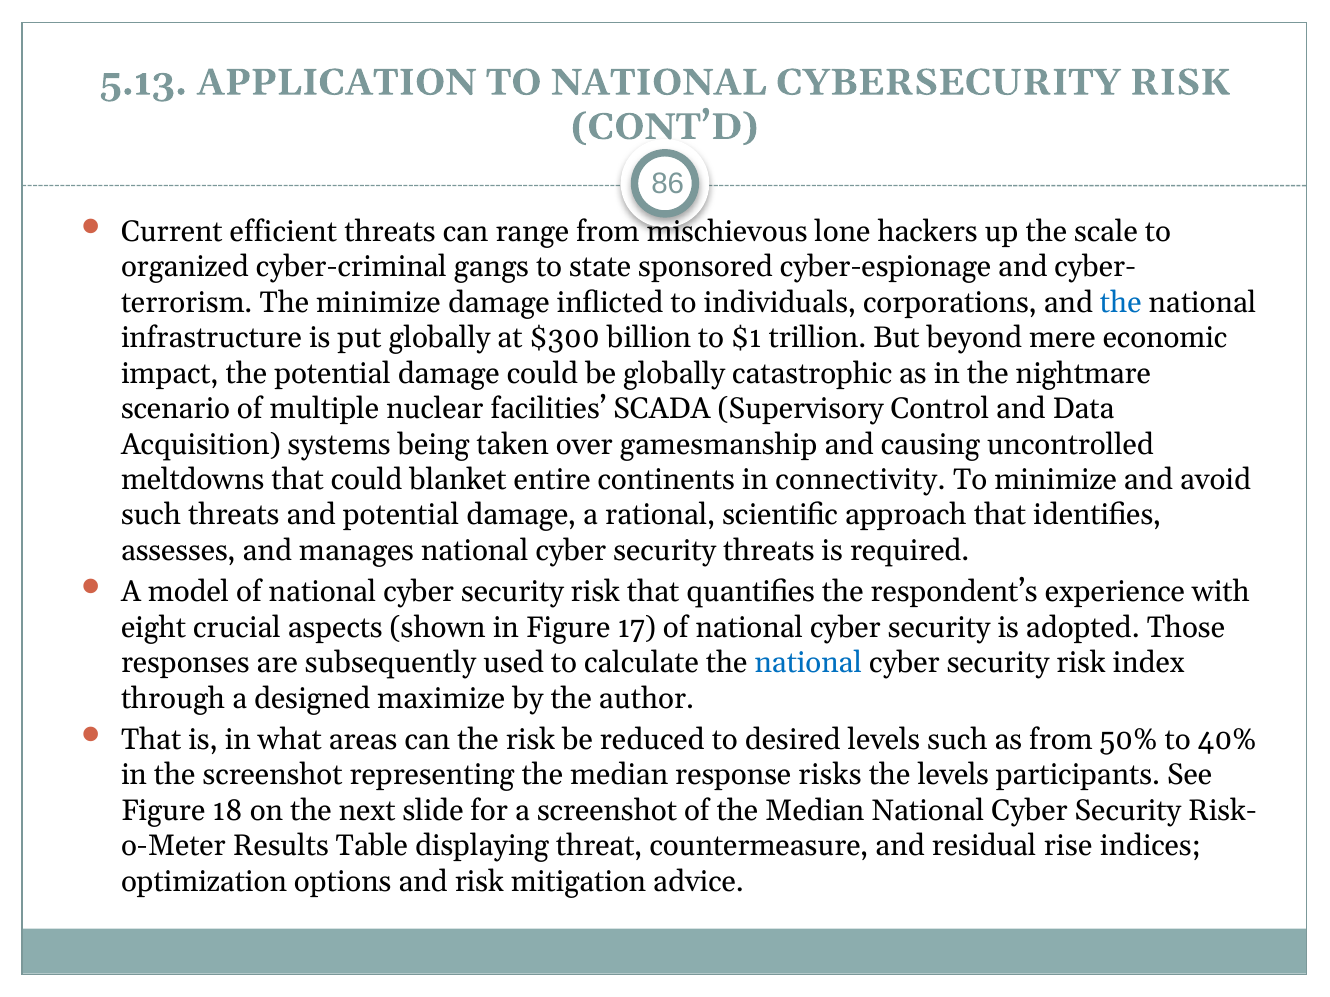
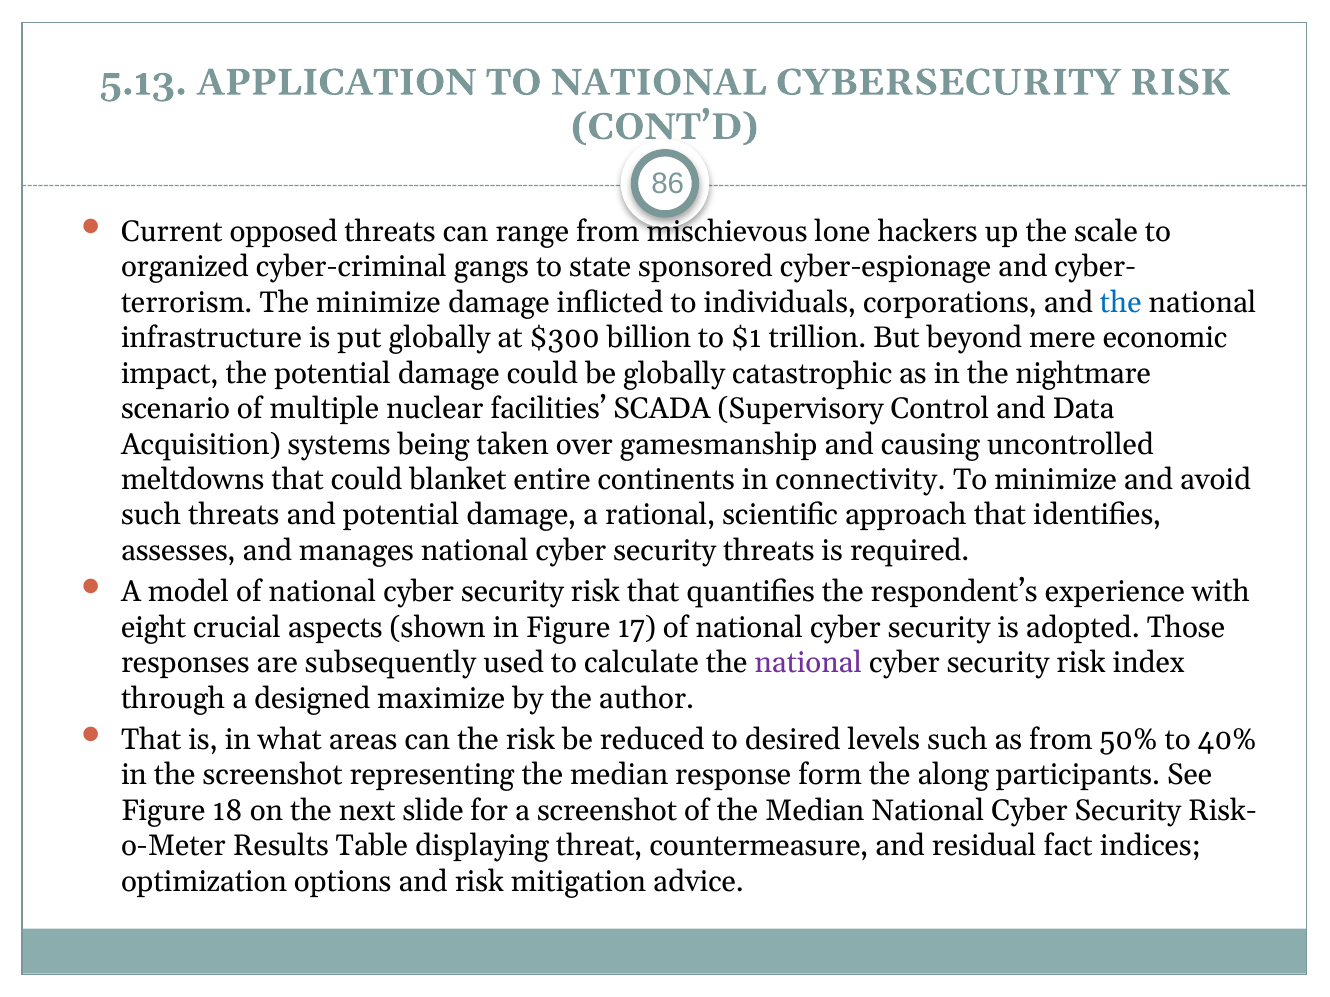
efficient: efficient -> opposed (284, 232)
national colour: blue -> purple (808, 663)
risks: risks -> form (830, 775)
the levels: levels -> along (953, 775)
rise: rise -> fact (1068, 846)
